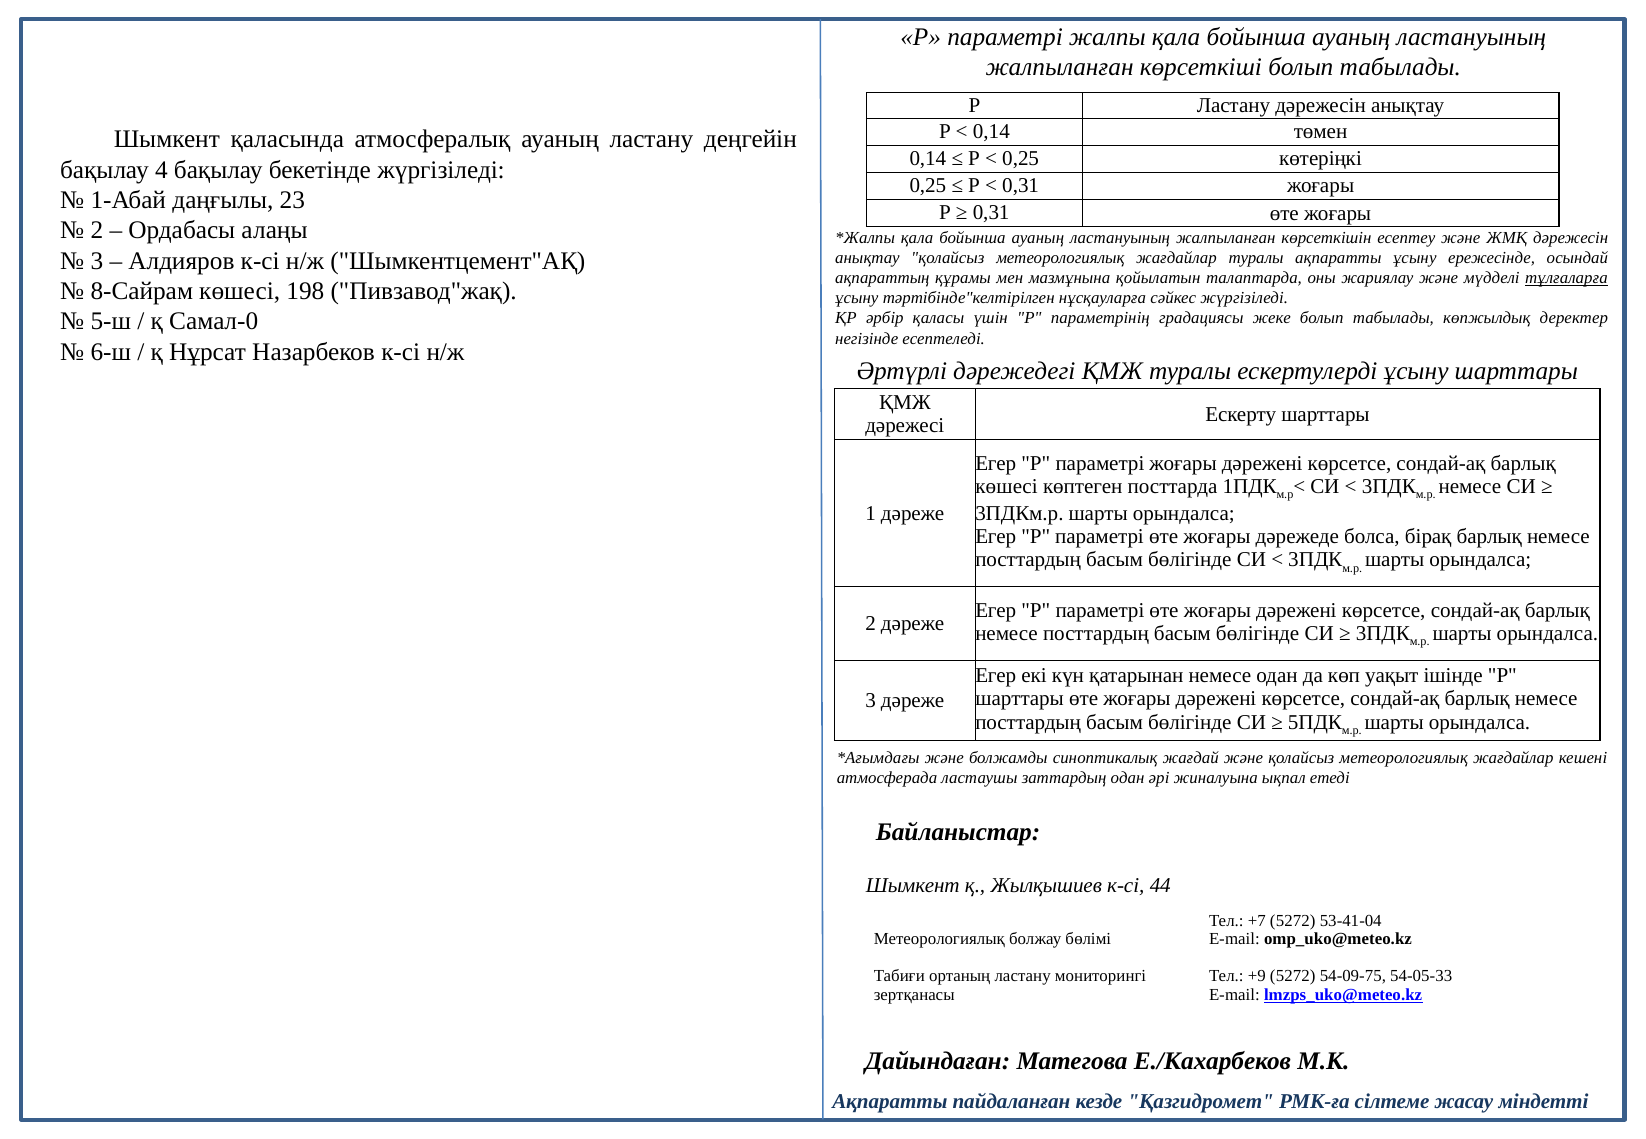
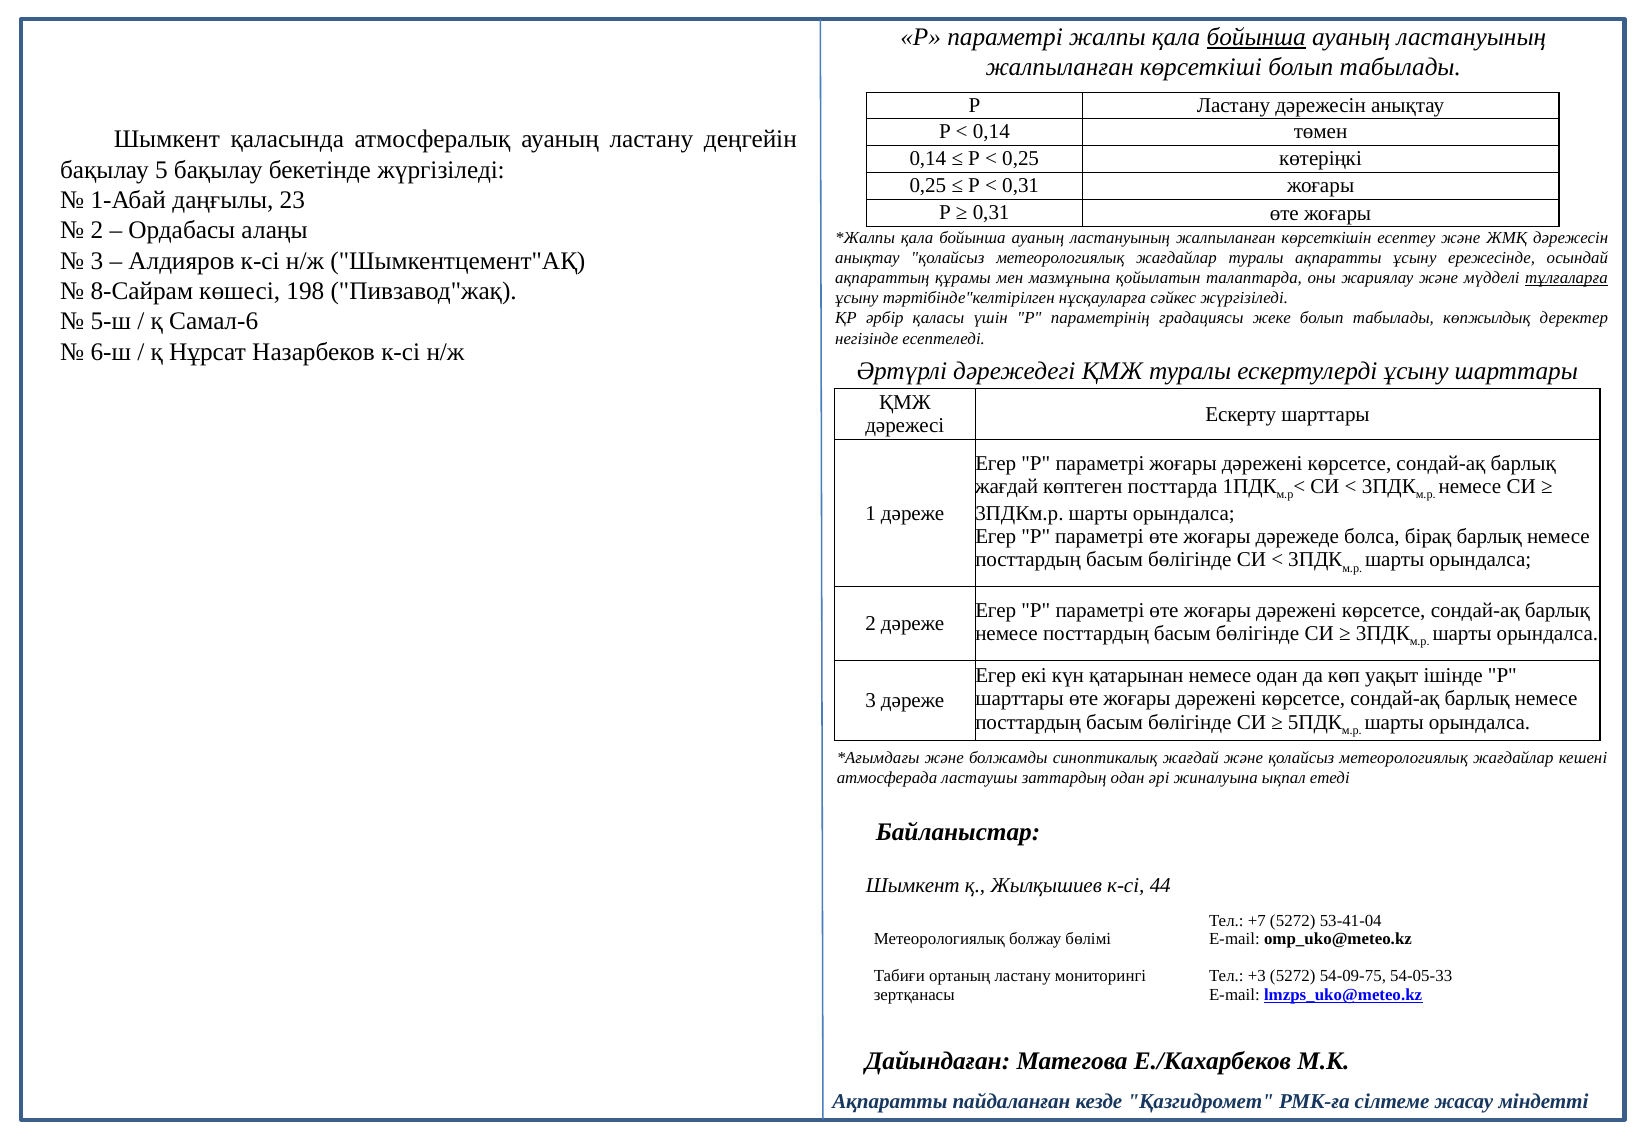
бойынша underline: none -> present (1256, 37)
4: 4 -> 5 (161, 170)
Самал-0: Самал-0 -> Самал-6 (214, 322)
көшесі: көшесі -> жағдай (1007, 487)
+9: +9 -> +3 (1257, 977)
